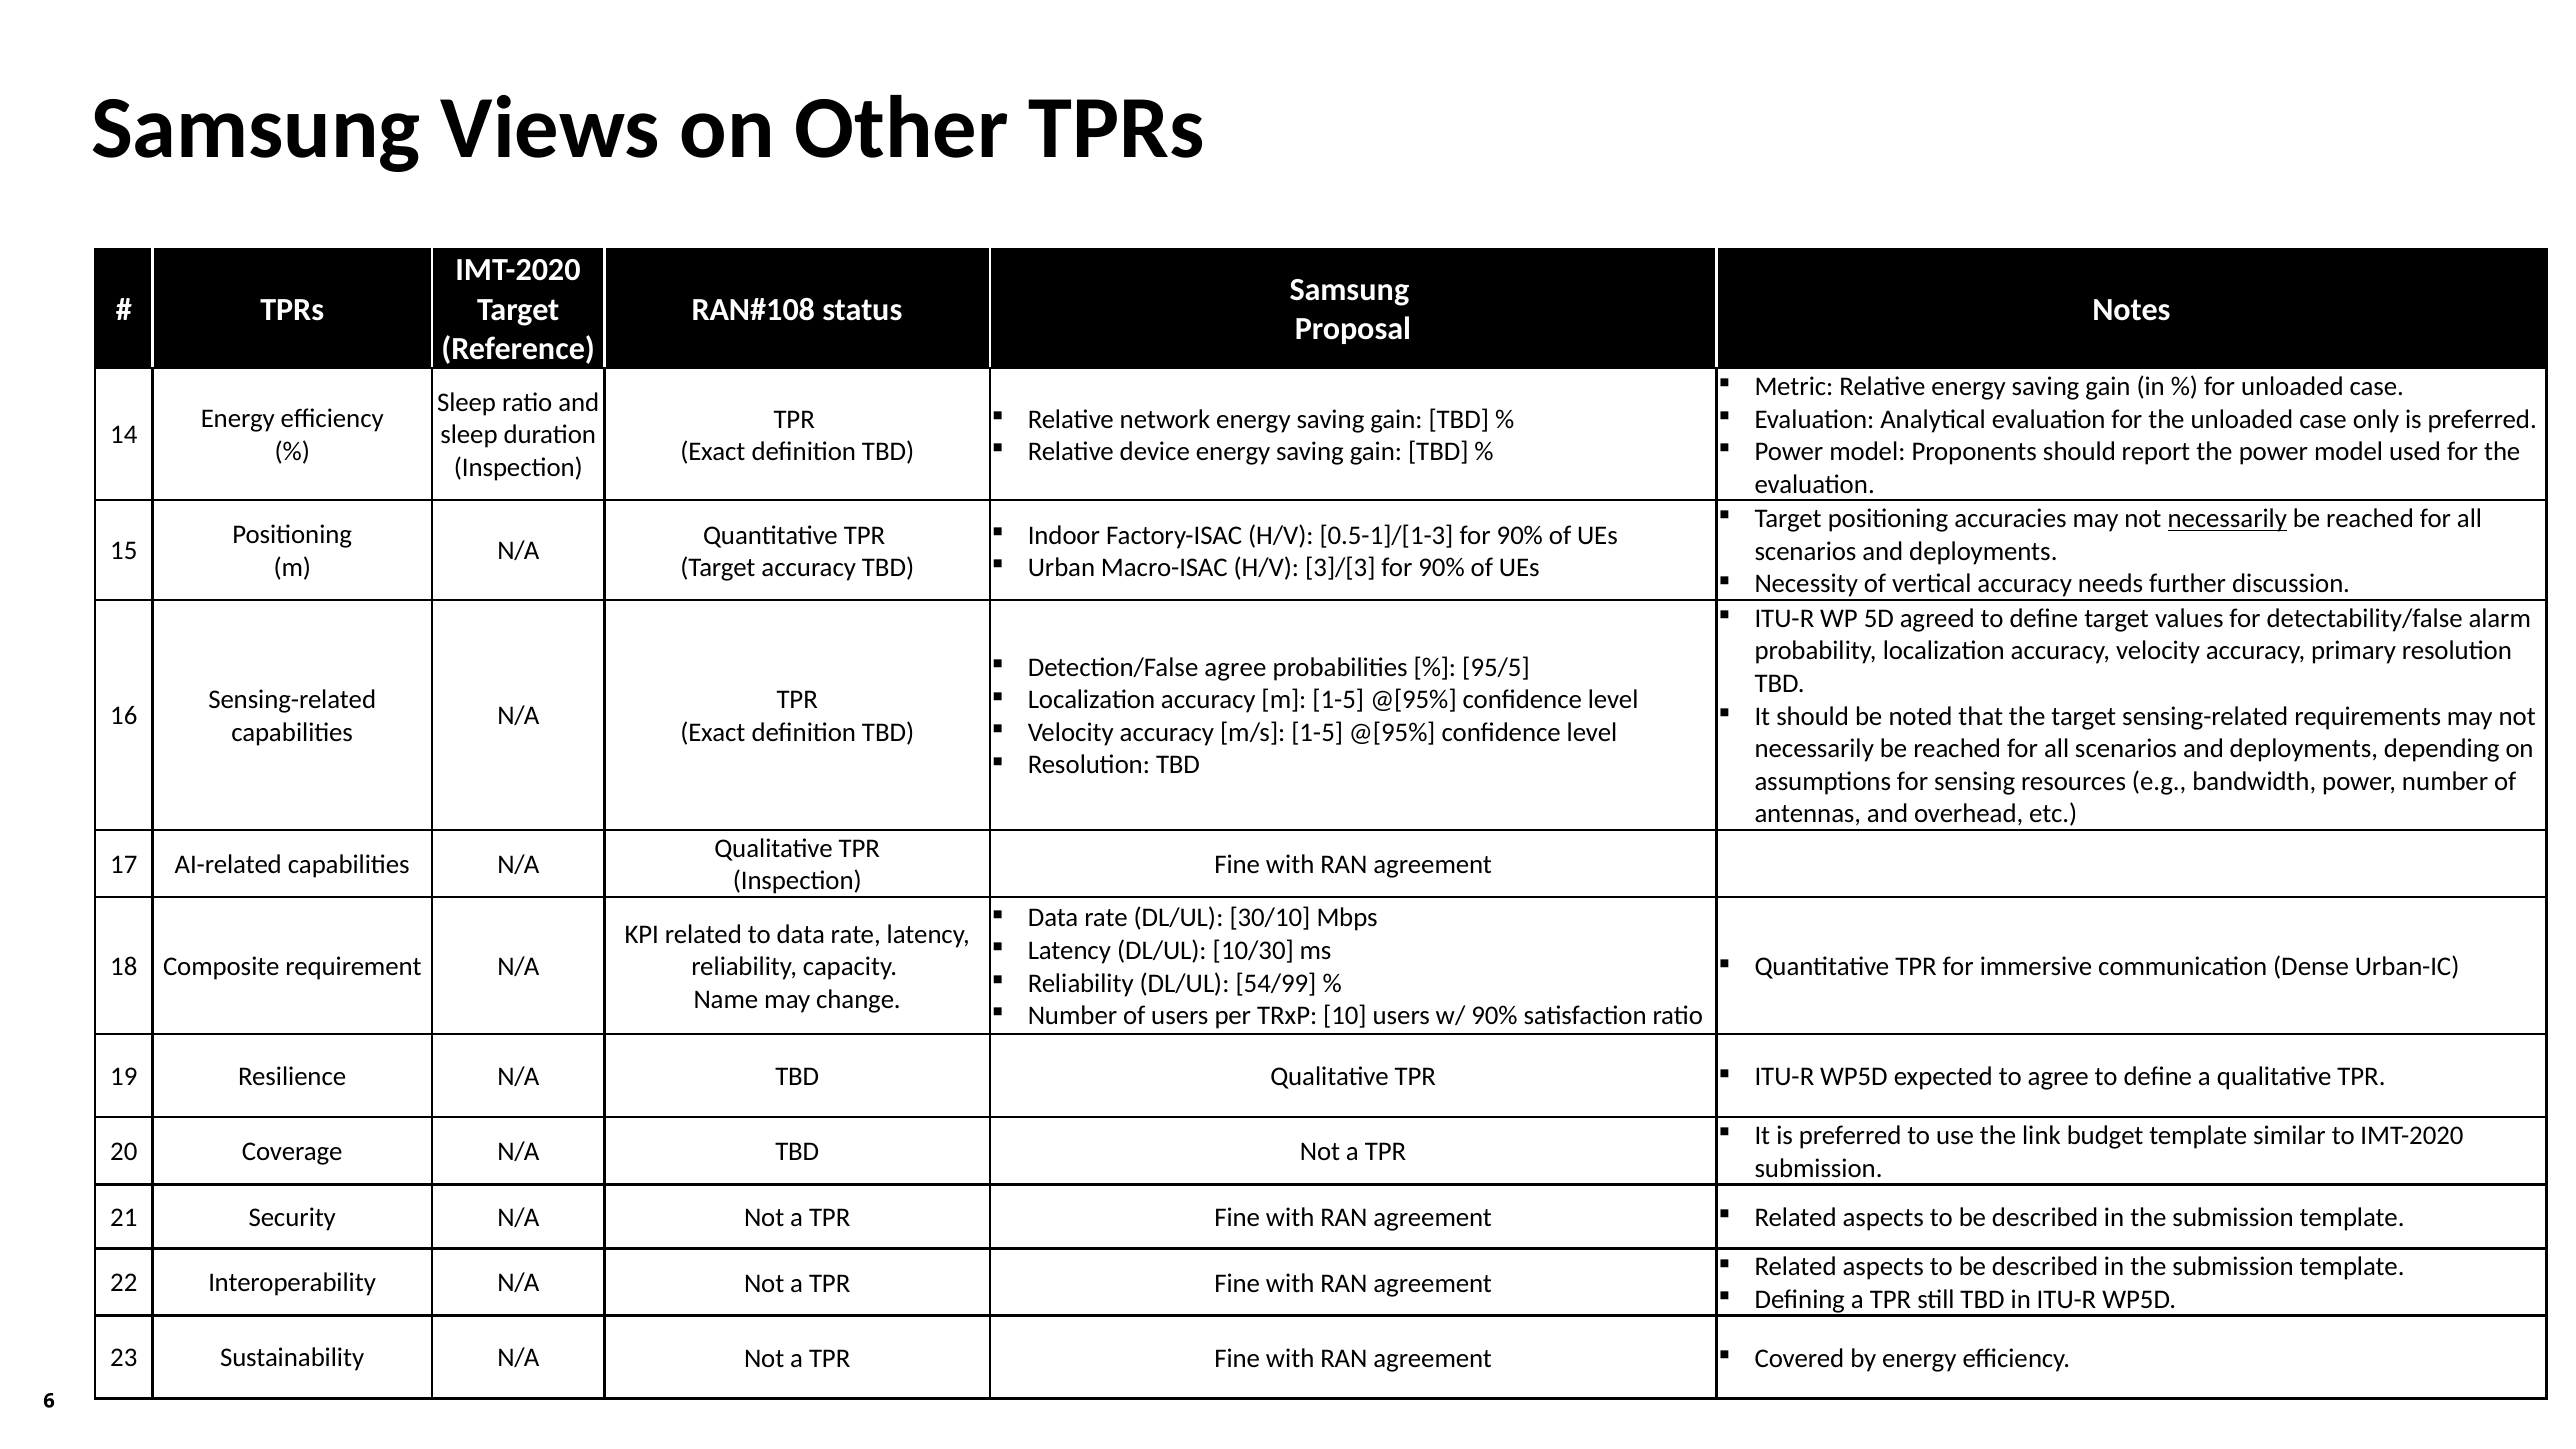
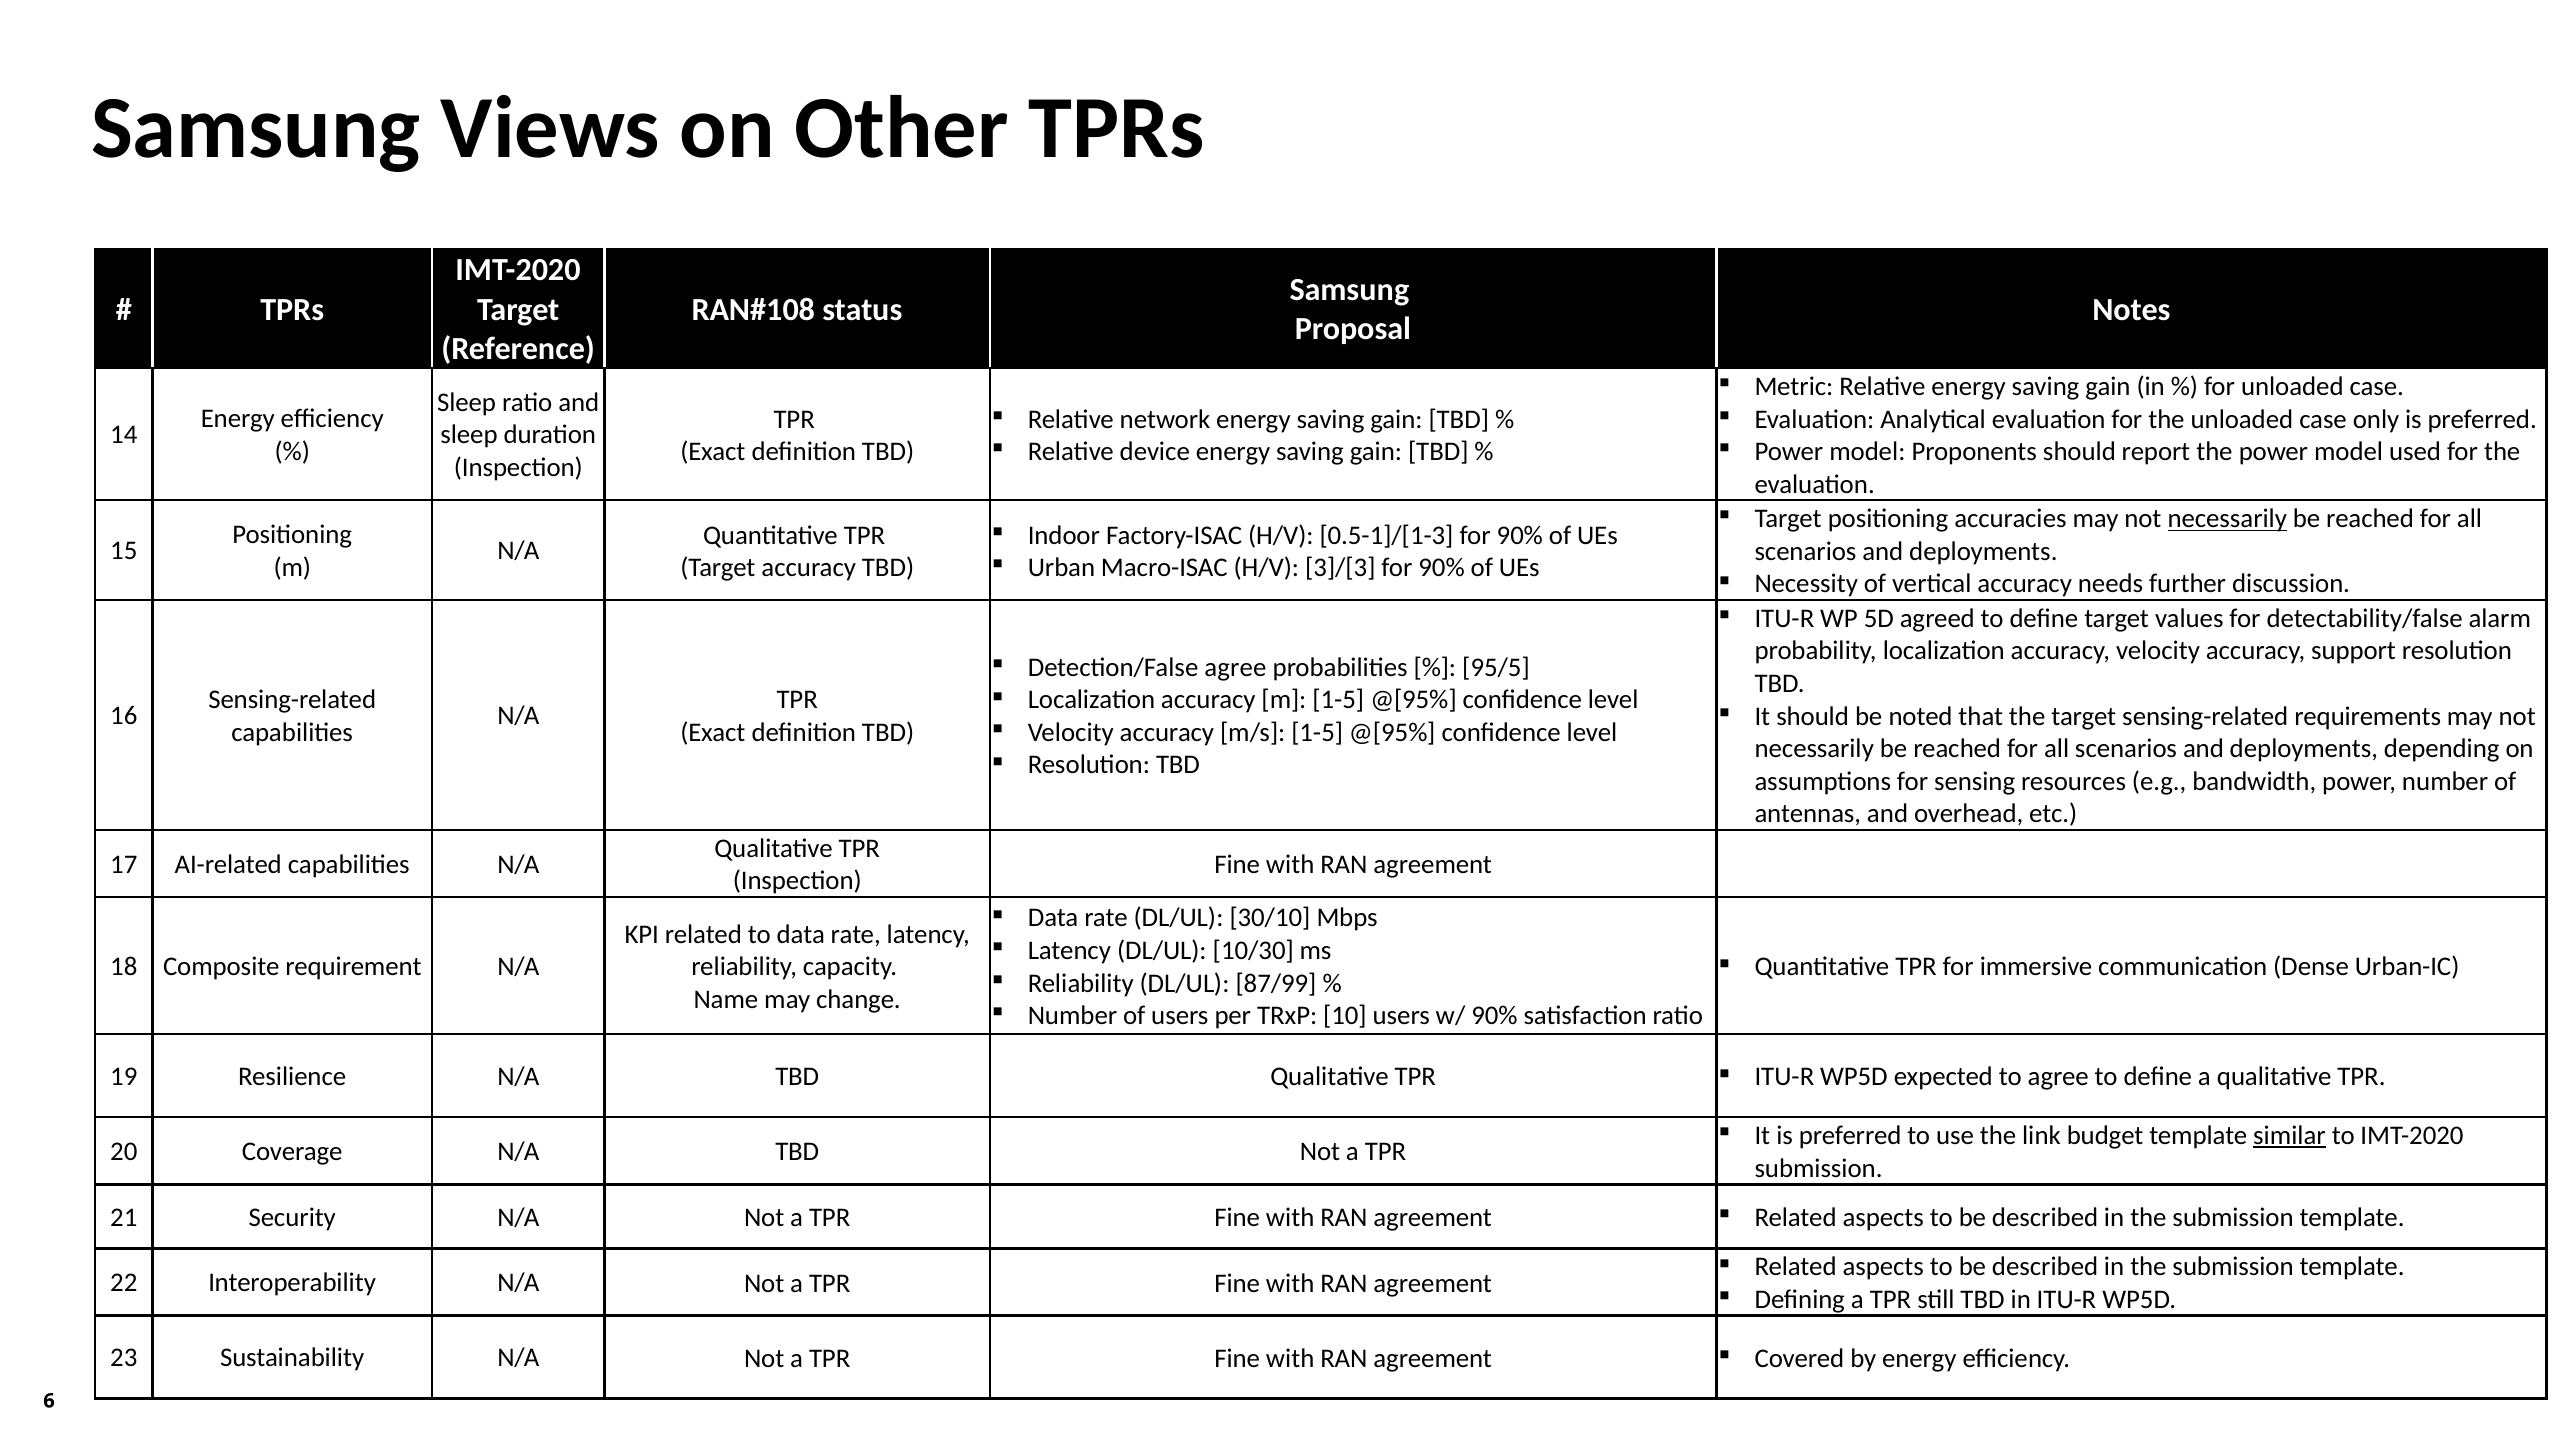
primary: primary -> support (2354, 651)
54/99: 54/99 -> 87/99 (1276, 983)
similar underline: none -> present (2289, 1136)
